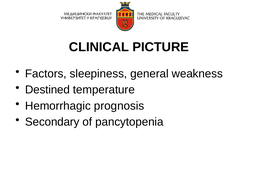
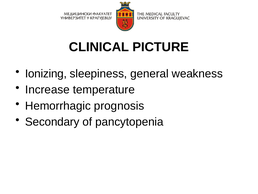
Factors: Factors -> Ionizing (46, 74)
Destined: Destined -> Increase (47, 90)
